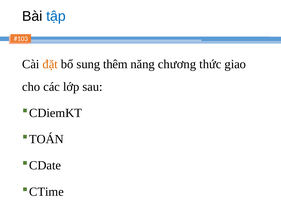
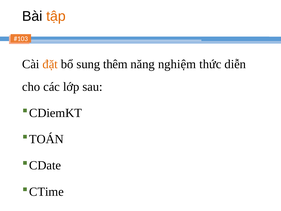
tập colour: blue -> orange (56, 16)
chương: chương -> nghiệm (177, 64)
giao: giao -> diễn (235, 64)
